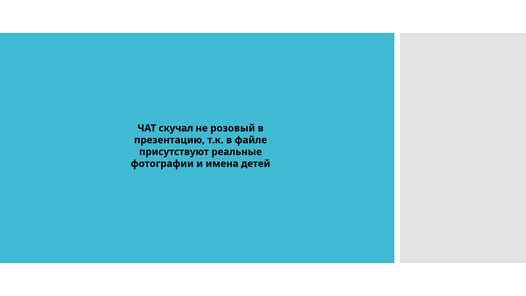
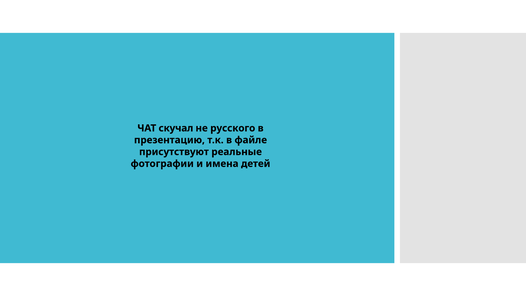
розовый: розовый -> русского (233, 128)
